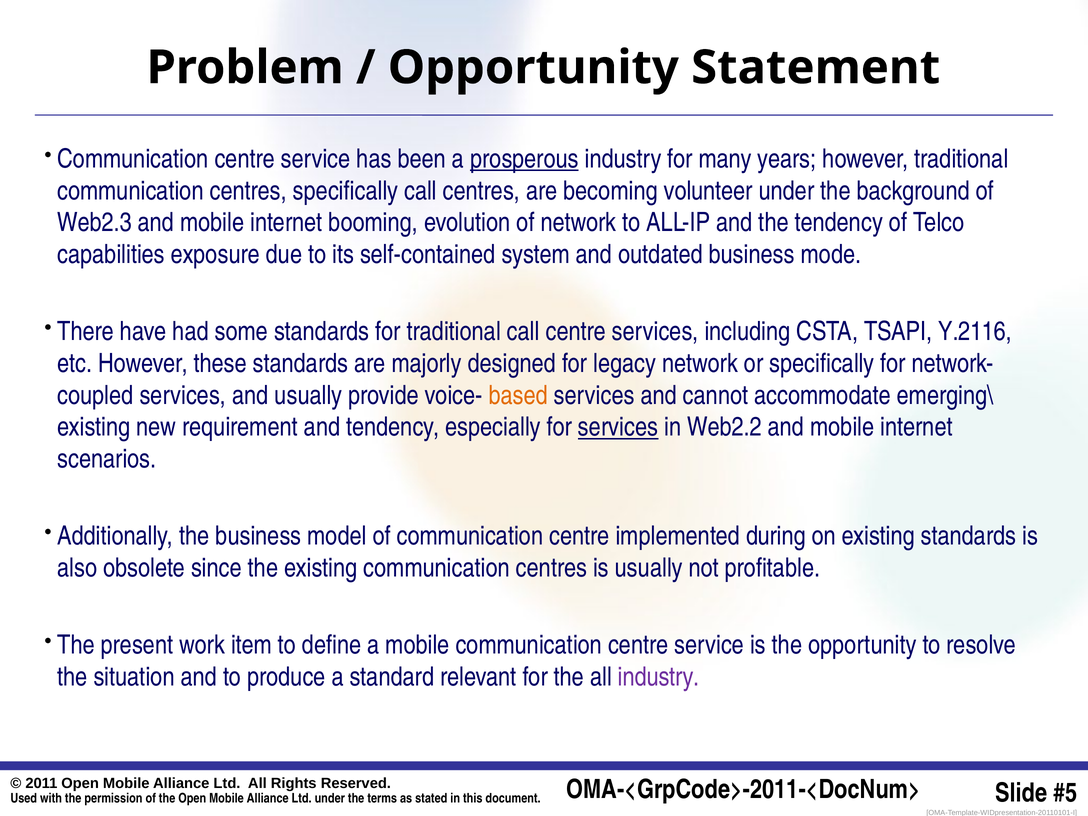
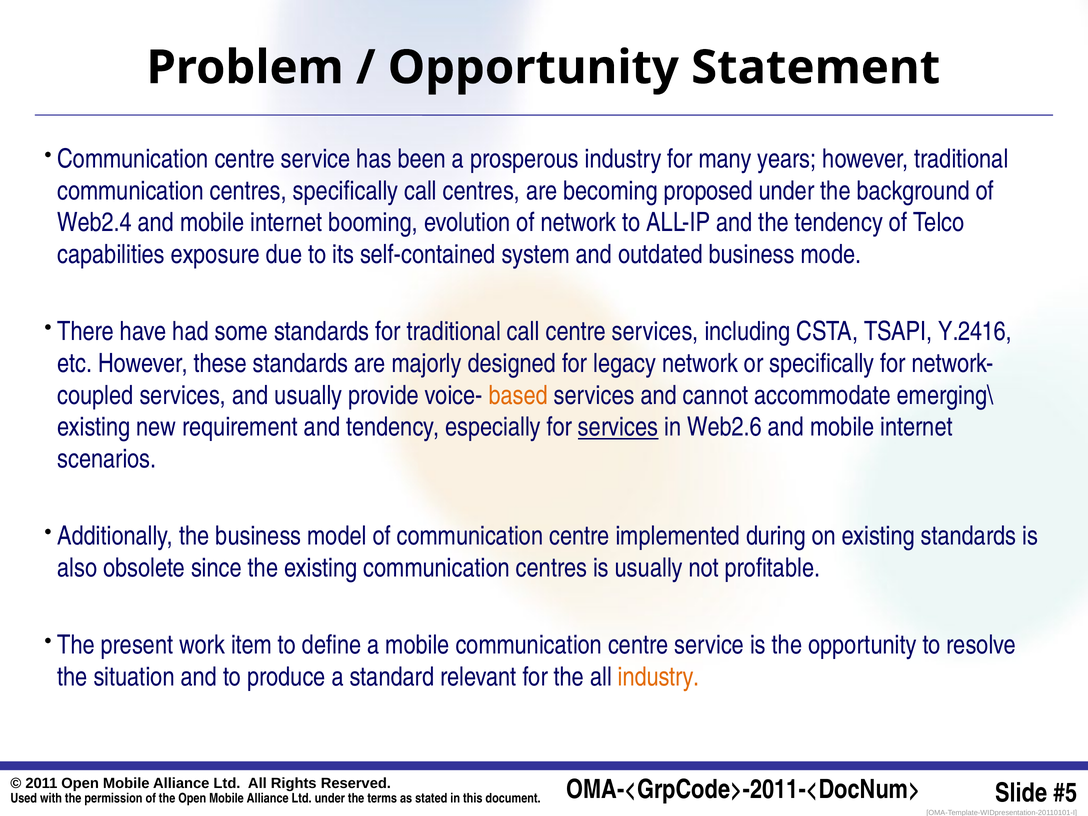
prosperous underline: present -> none (524, 159)
volunteer: volunteer -> proposed (708, 191)
Web2.3: Web2.3 -> Web2.4 (95, 223)
Y.2116: Y.2116 -> Y.2416 (975, 332)
Web2.2: Web2.2 -> Web2.6 (725, 427)
industry colour: purple -> orange (659, 677)
